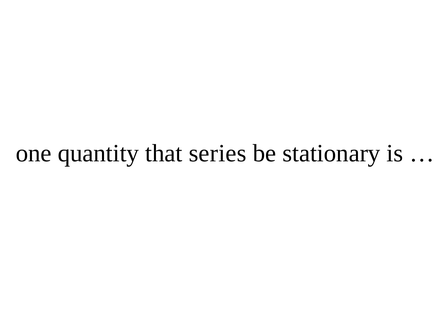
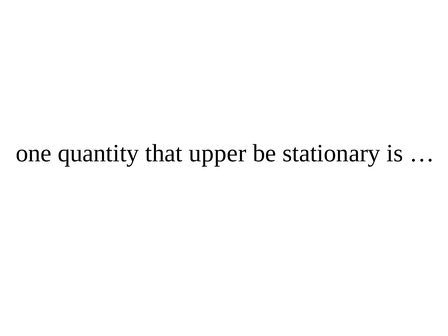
series: series -> upper (218, 153)
